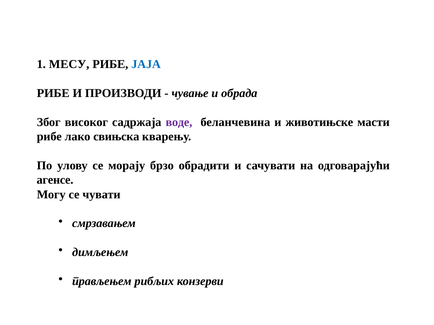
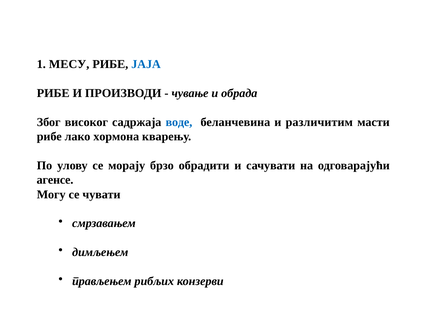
воде colour: purple -> blue (179, 122)
животињске: животињске -> различитим (319, 122)
свињска: свињска -> хормона (116, 137)
